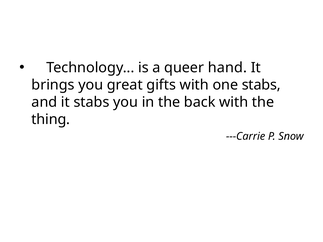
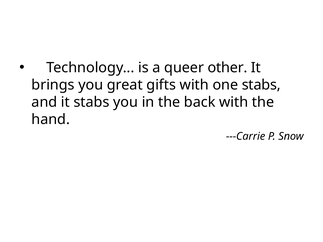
hand: hand -> other (227, 68)
thing: thing -> hand (51, 119)
